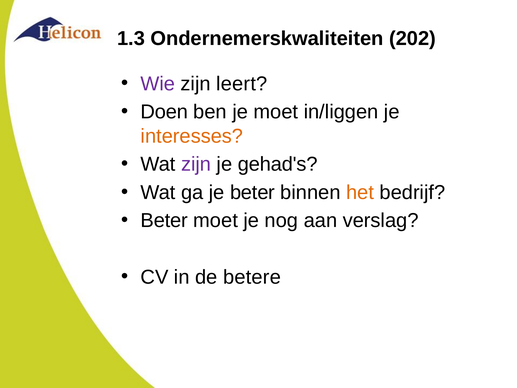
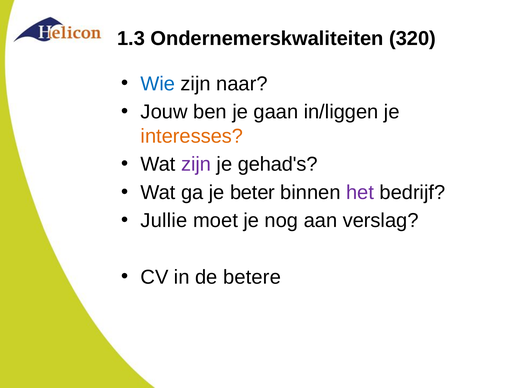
202: 202 -> 320 (412, 39)
Wie colour: purple -> blue (158, 84)
leert: leert -> naar (242, 84)
Doen: Doen -> Jouw (164, 112)
je moet: moet -> gaan (276, 112)
het colour: orange -> purple (360, 192)
Beter: Beter -> Jullie (164, 221)
